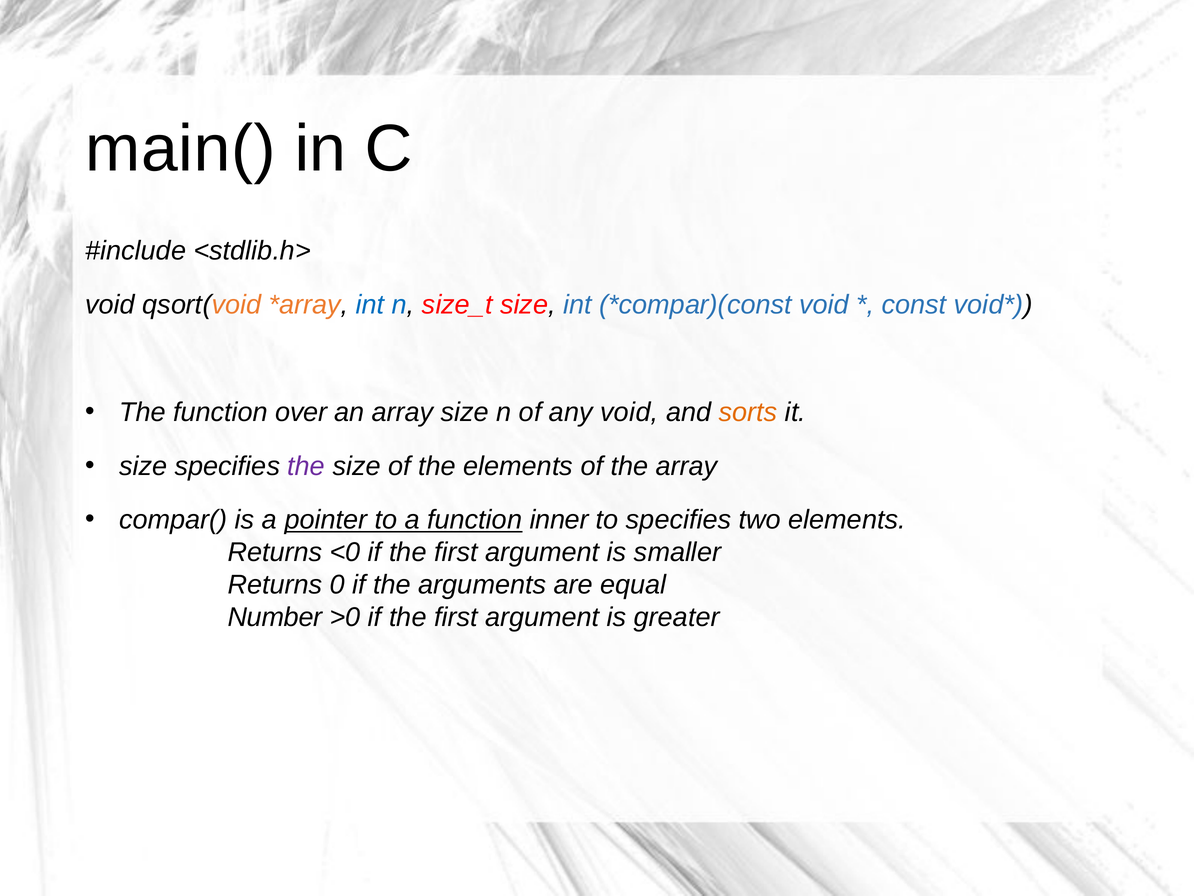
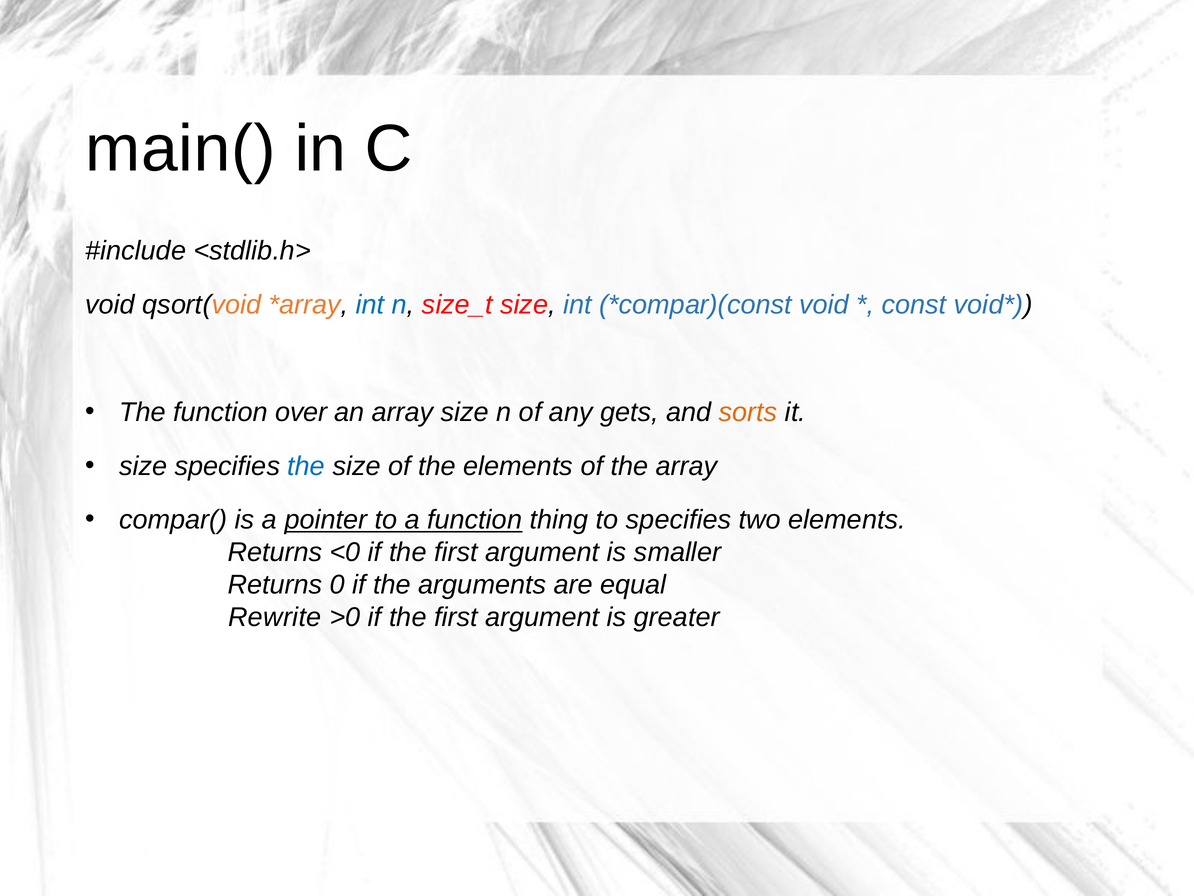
any void: void -> gets (629, 412)
the colour: purple -> blue (306, 466)
inner: inner -> thing (559, 520)
Number: Number -> Rewrite (275, 617)
